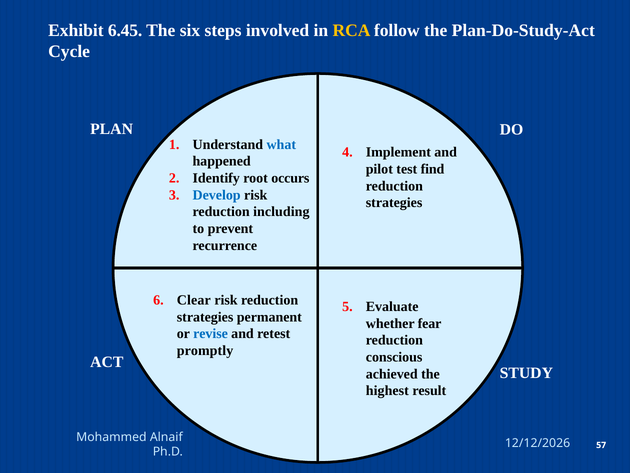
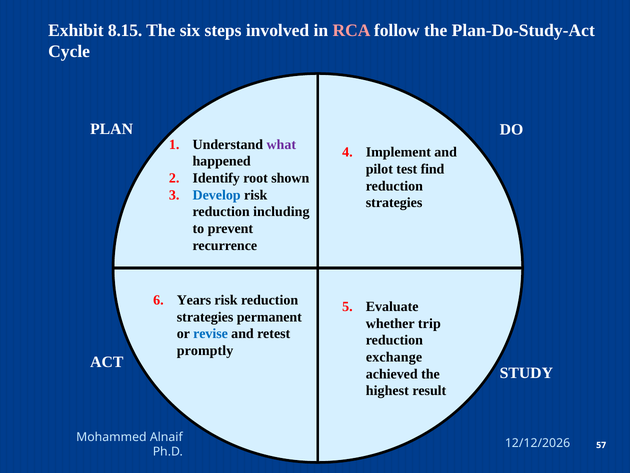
6.45: 6.45 -> 8.15 (125, 31)
RCA colour: yellow -> pink (351, 31)
what colour: blue -> purple (281, 144)
occurs: occurs -> shown (290, 178)
Clear: Clear -> Years (194, 300)
fear: fear -> trip (429, 323)
conscious: conscious -> exchange (394, 357)
